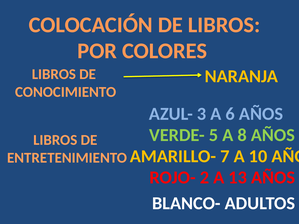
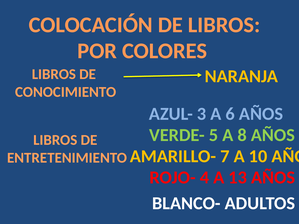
2: 2 -> 4 (204, 178)
